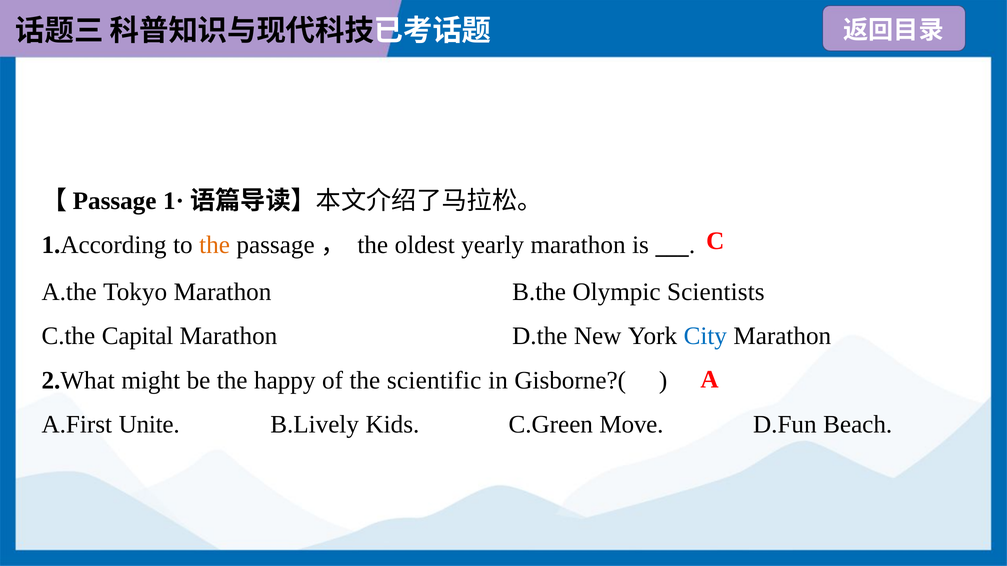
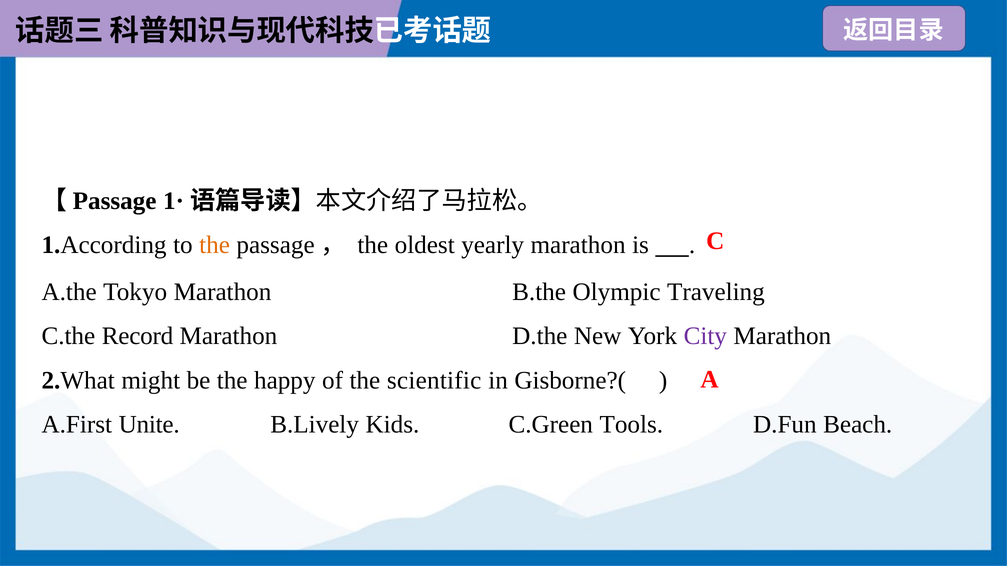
Scientists: Scientists -> Traveling (716, 292)
Capital: Capital -> Record (138, 336)
City colour: blue -> purple (705, 336)
Move: Move -> Tools (631, 425)
